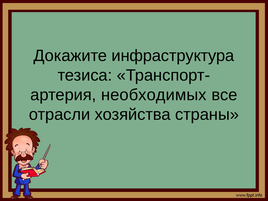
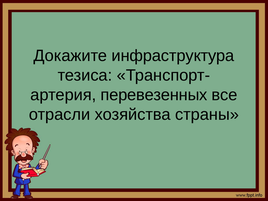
необходимых: необходимых -> перевезенных (154, 95)
